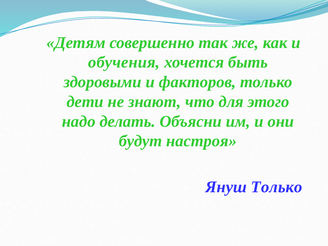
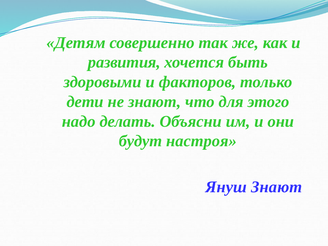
обучения: обучения -> развития (124, 62)
Януш Только: Только -> Знают (277, 187)
